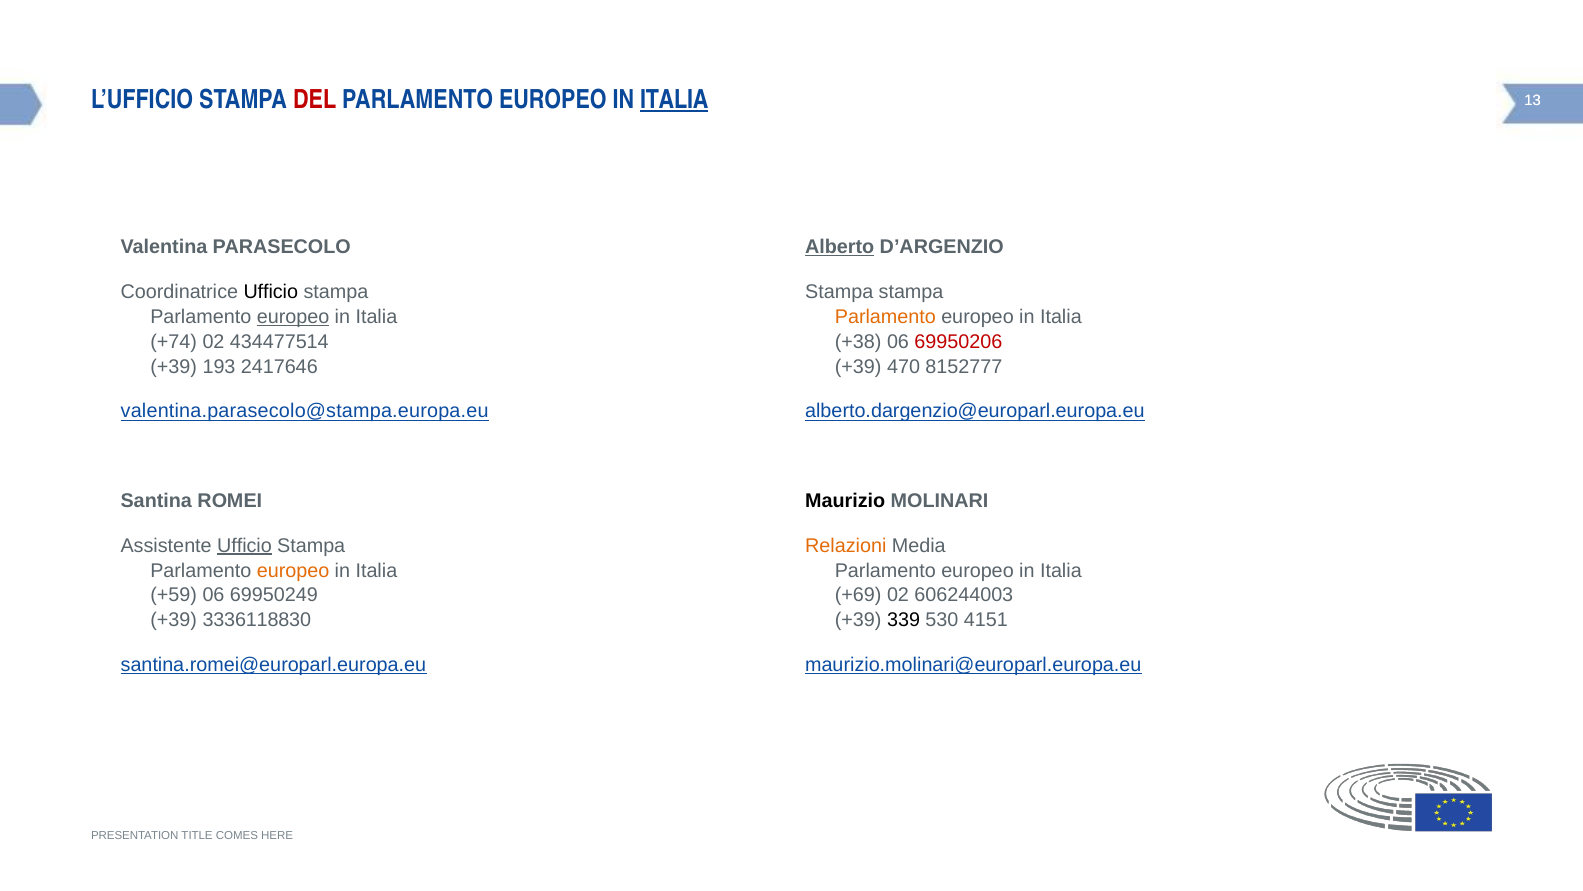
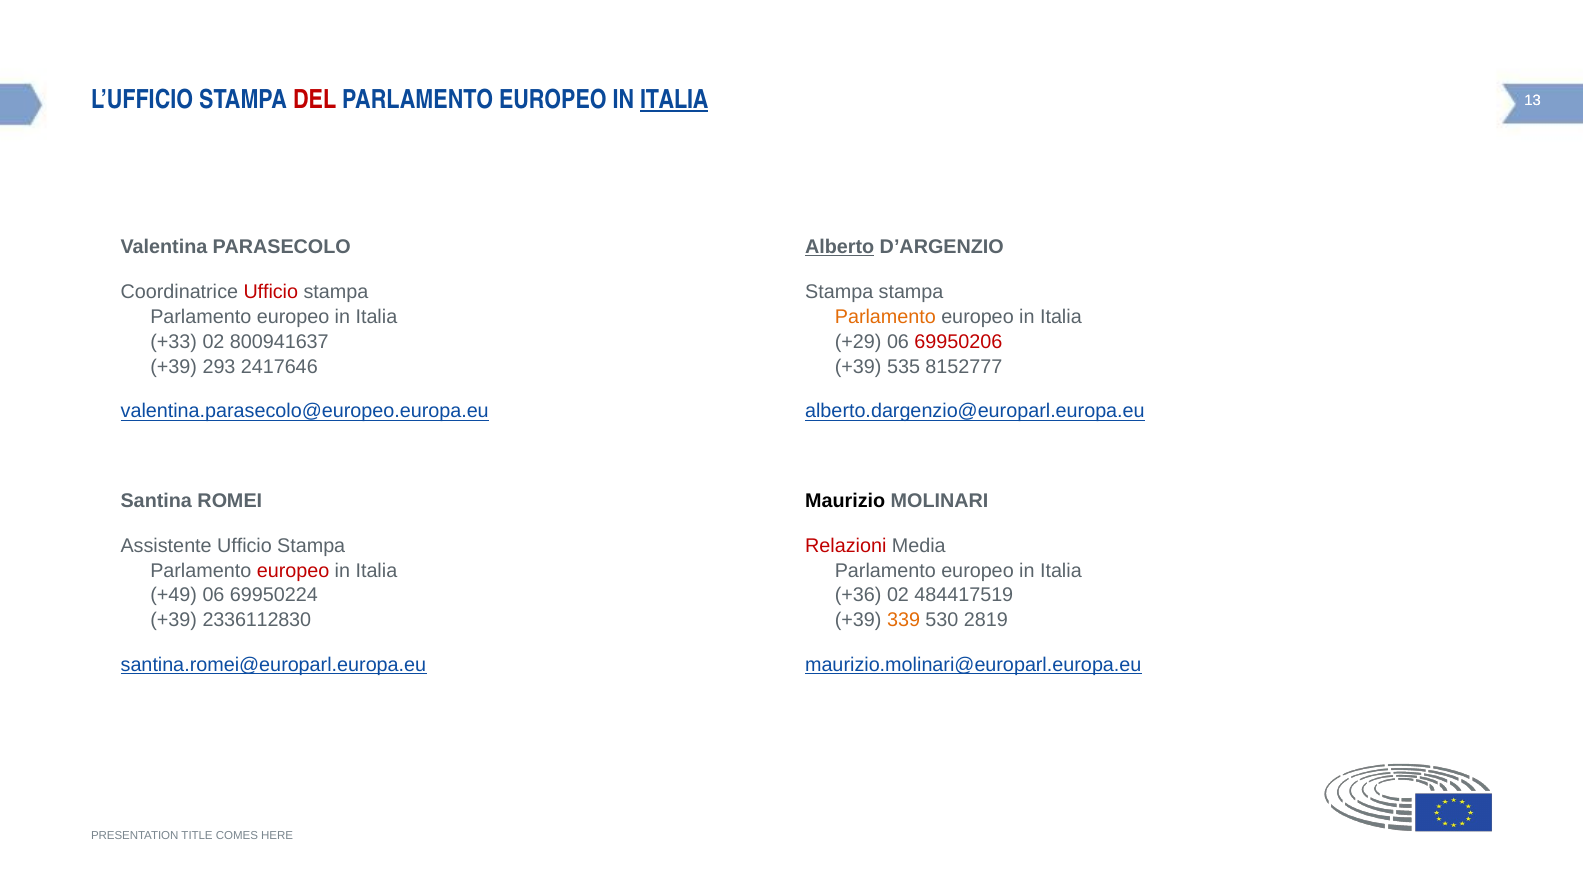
Ufficio colour: black -> red (271, 292)
europeo underline: present -> none (293, 317)
+74: +74 -> +33 (174, 342)
434477514: 434477514 -> 800941637 (279, 342)
+38: +38 -> +29 (858, 342)
193: 193 -> 293 (219, 366)
470: 470 -> 535 (904, 366)
valentina.parasecolo@stampa.europa.eu: valentina.parasecolo@stampa.europa.eu -> valentina.parasecolo@europeo.europa.eu (305, 411)
Ufficio underline: present -> none (244, 545)
Relazioni colour: orange -> red (846, 545)
europeo colour: orange -> red (293, 570)
+59: +59 -> +49 (174, 595)
69950249: 69950249 -> 69950224 (274, 595)
+69: +69 -> +36 (858, 595)
606244003: 606244003 -> 484417519 (964, 595)
3336118830: 3336118830 -> 2336112830 (257, 620)
339 colour: black -> orange (904, 620)
4151: 4151 -> 2819 (986, 620)
